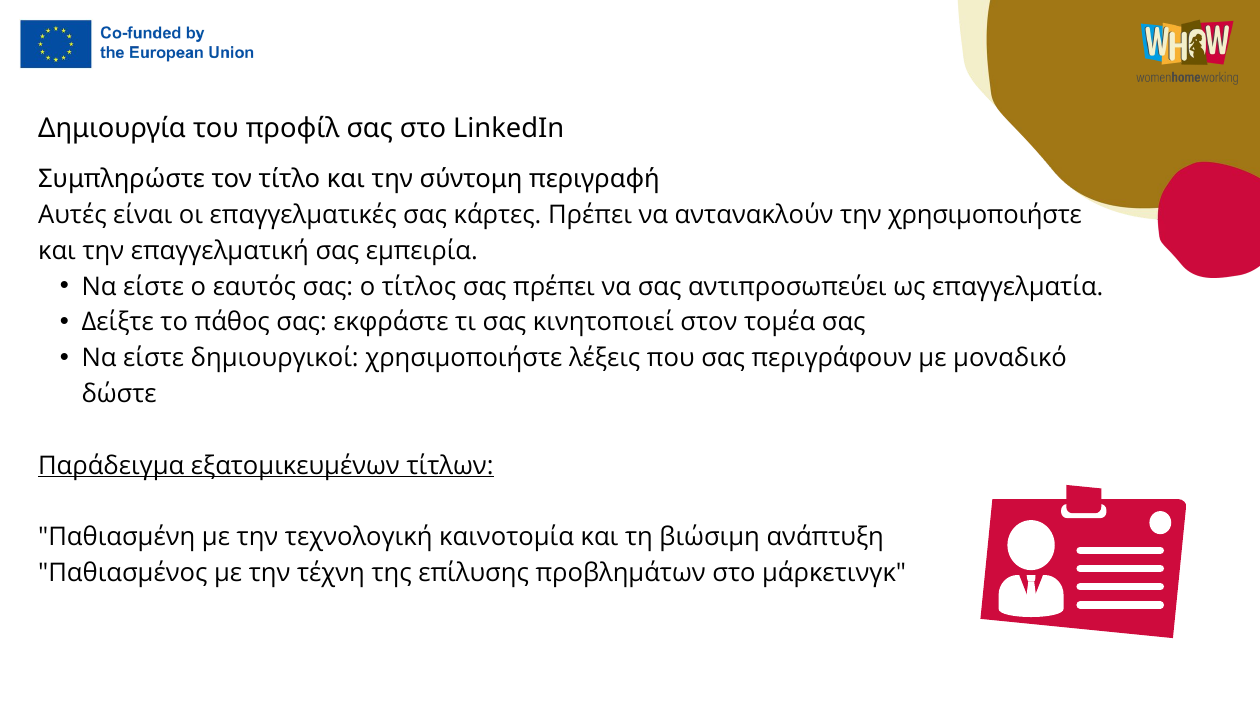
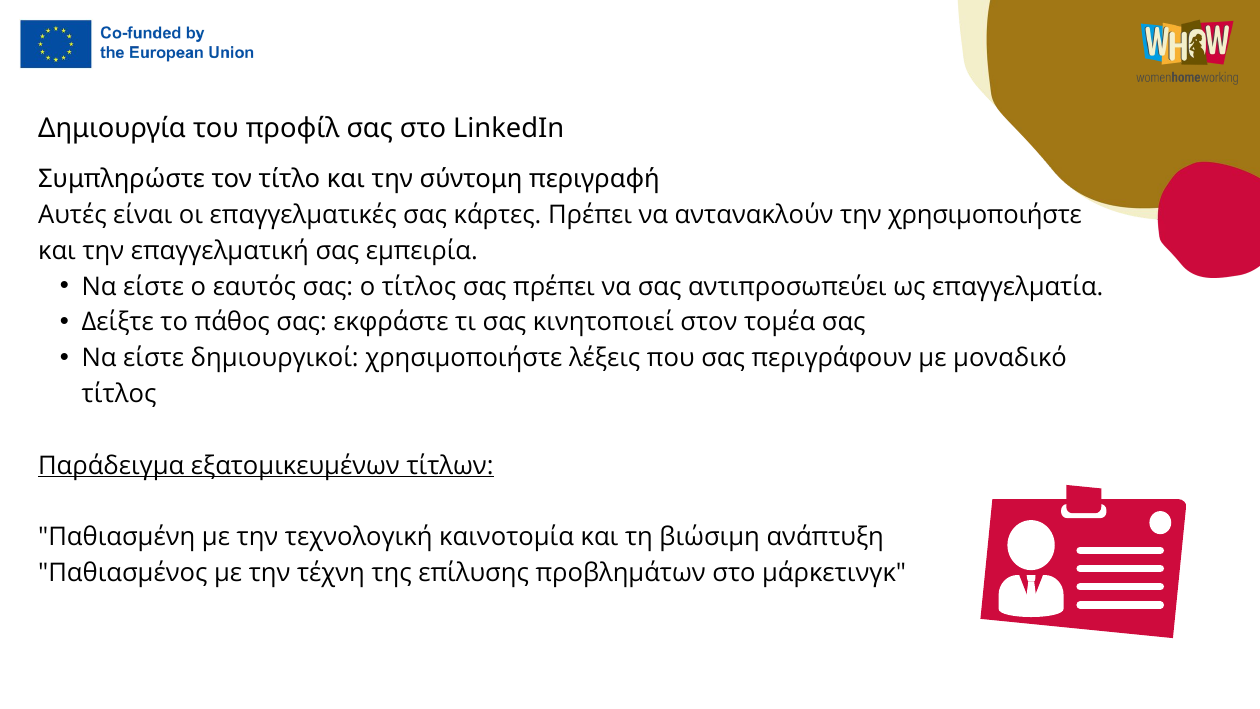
δώστε: δώστε -> τίτλος (119, 394)
